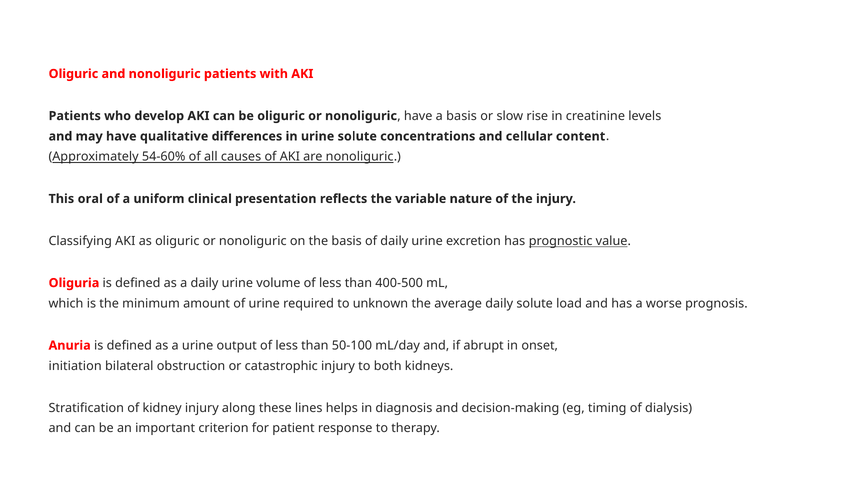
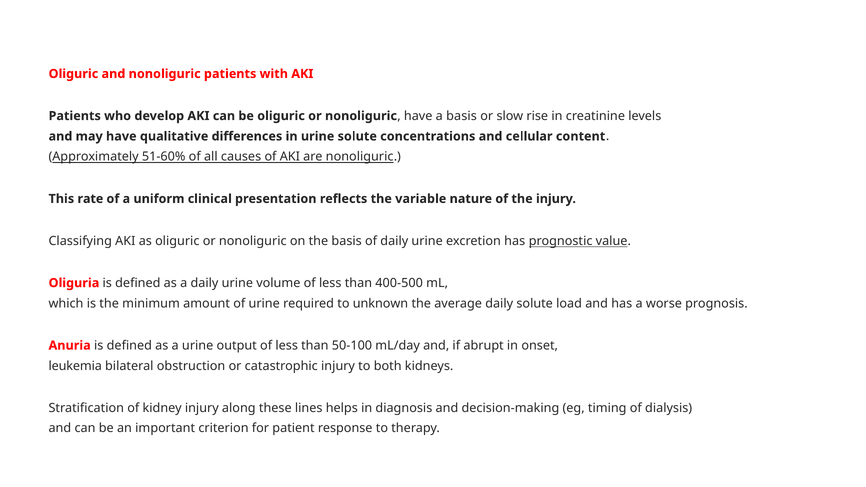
54-60%: 54-60% -> 51-60% (164, 157)
oral: oral -> rate (90, 199)
initiation: initiation -> leukemia (75, 366)
